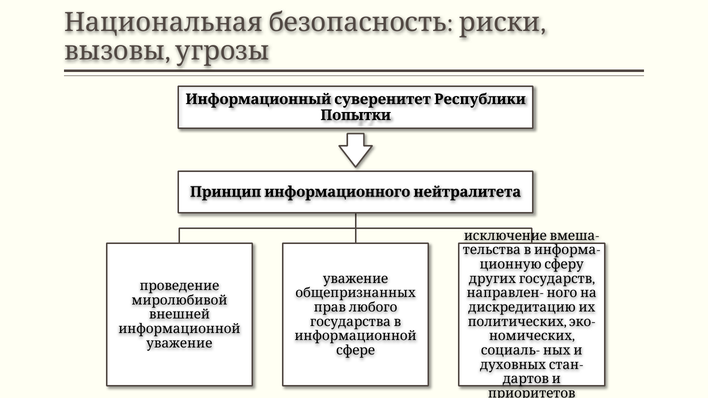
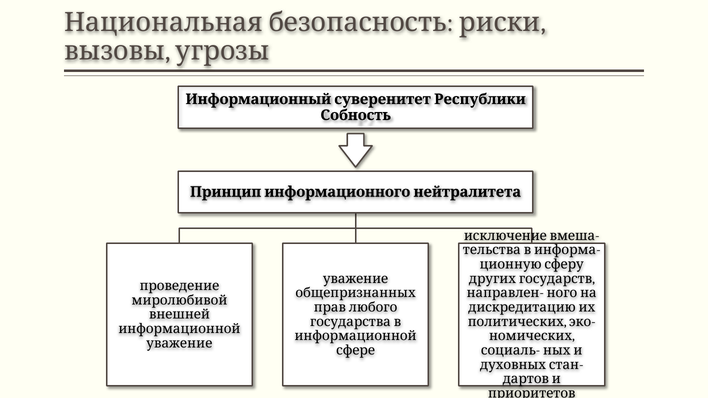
Попытки: Попытки -> Собность (356, 115)
